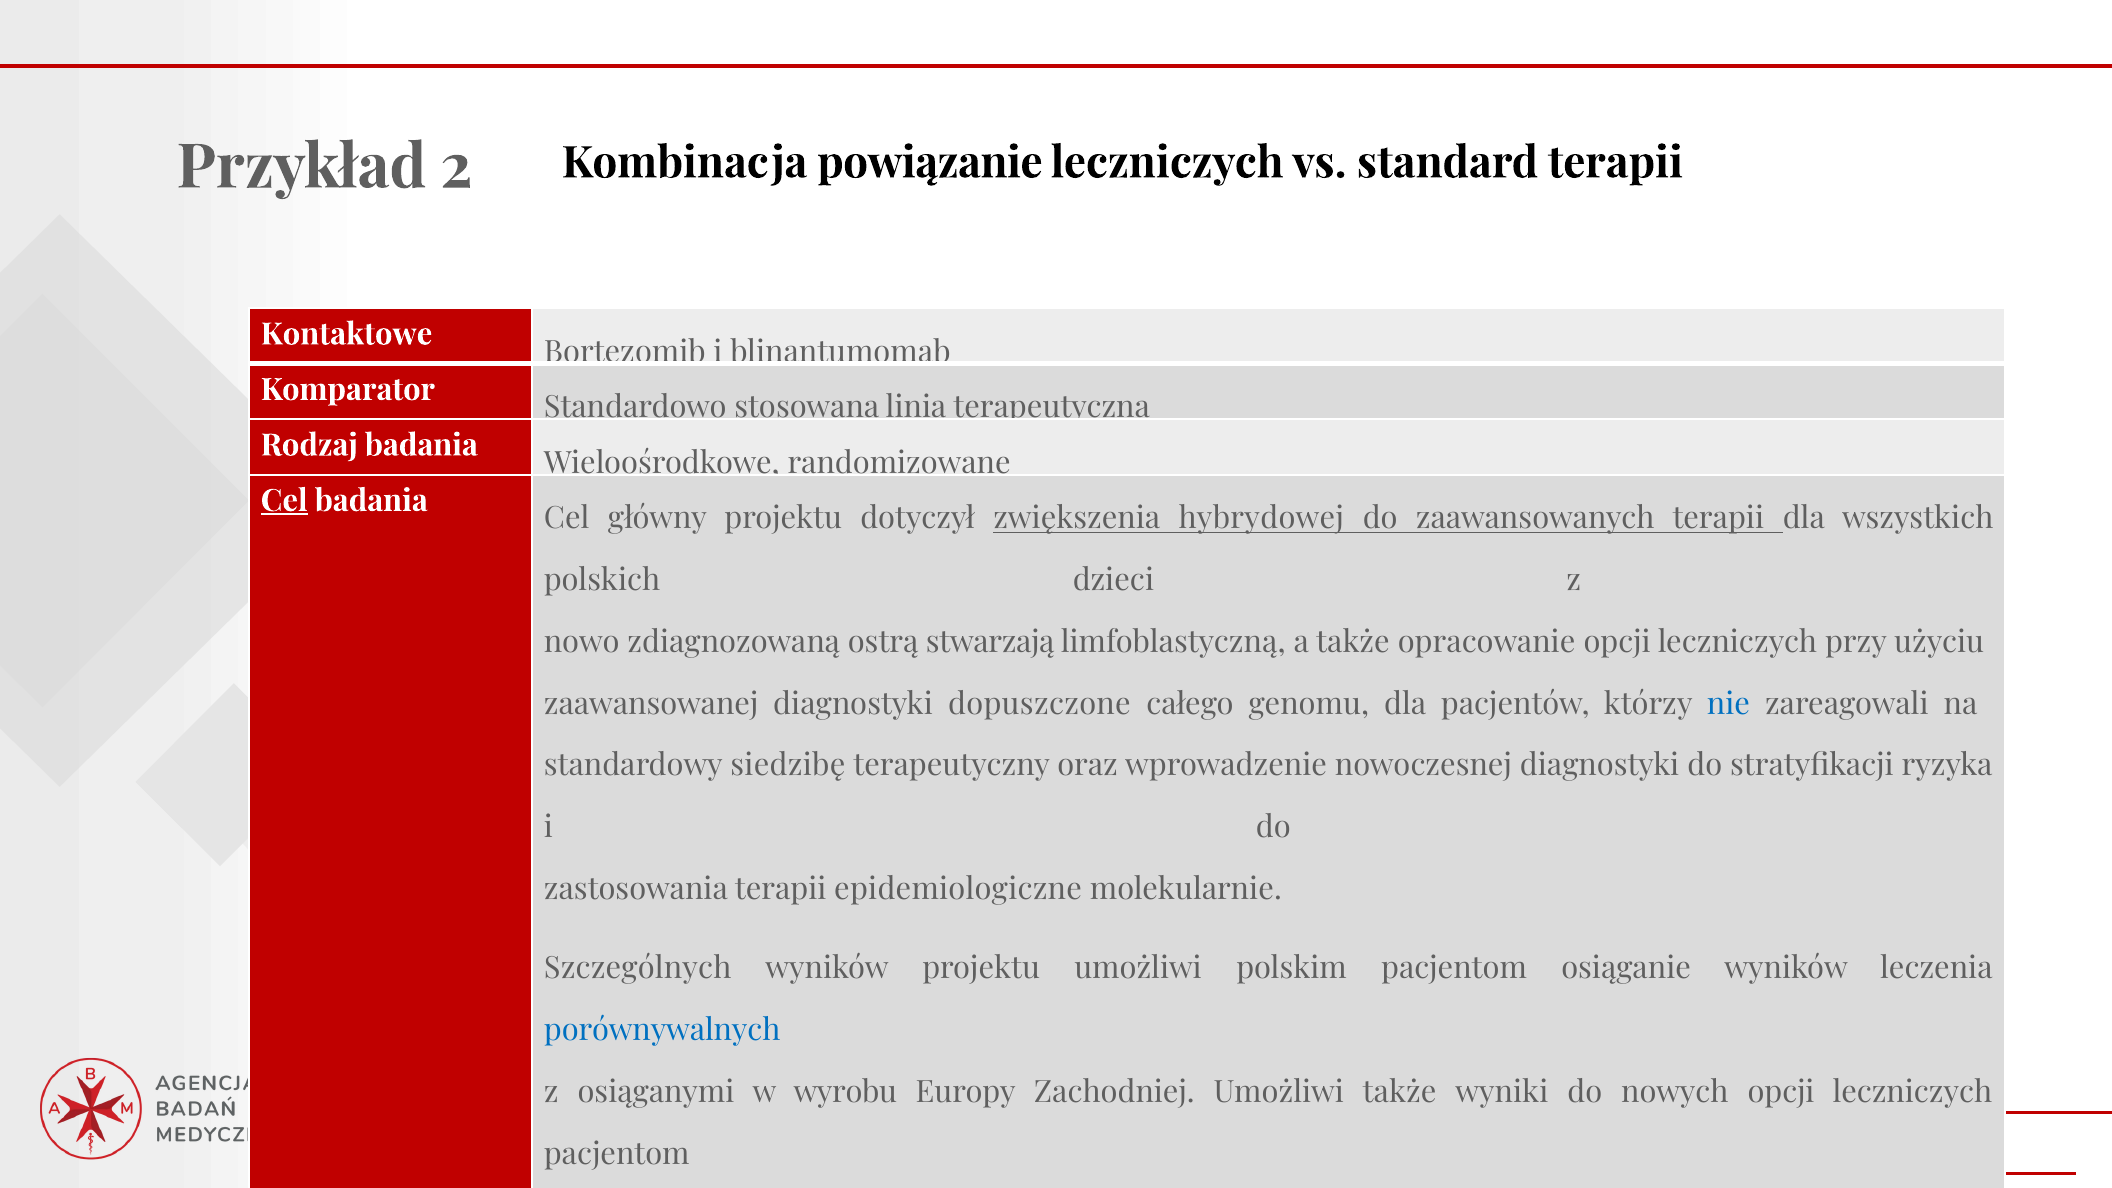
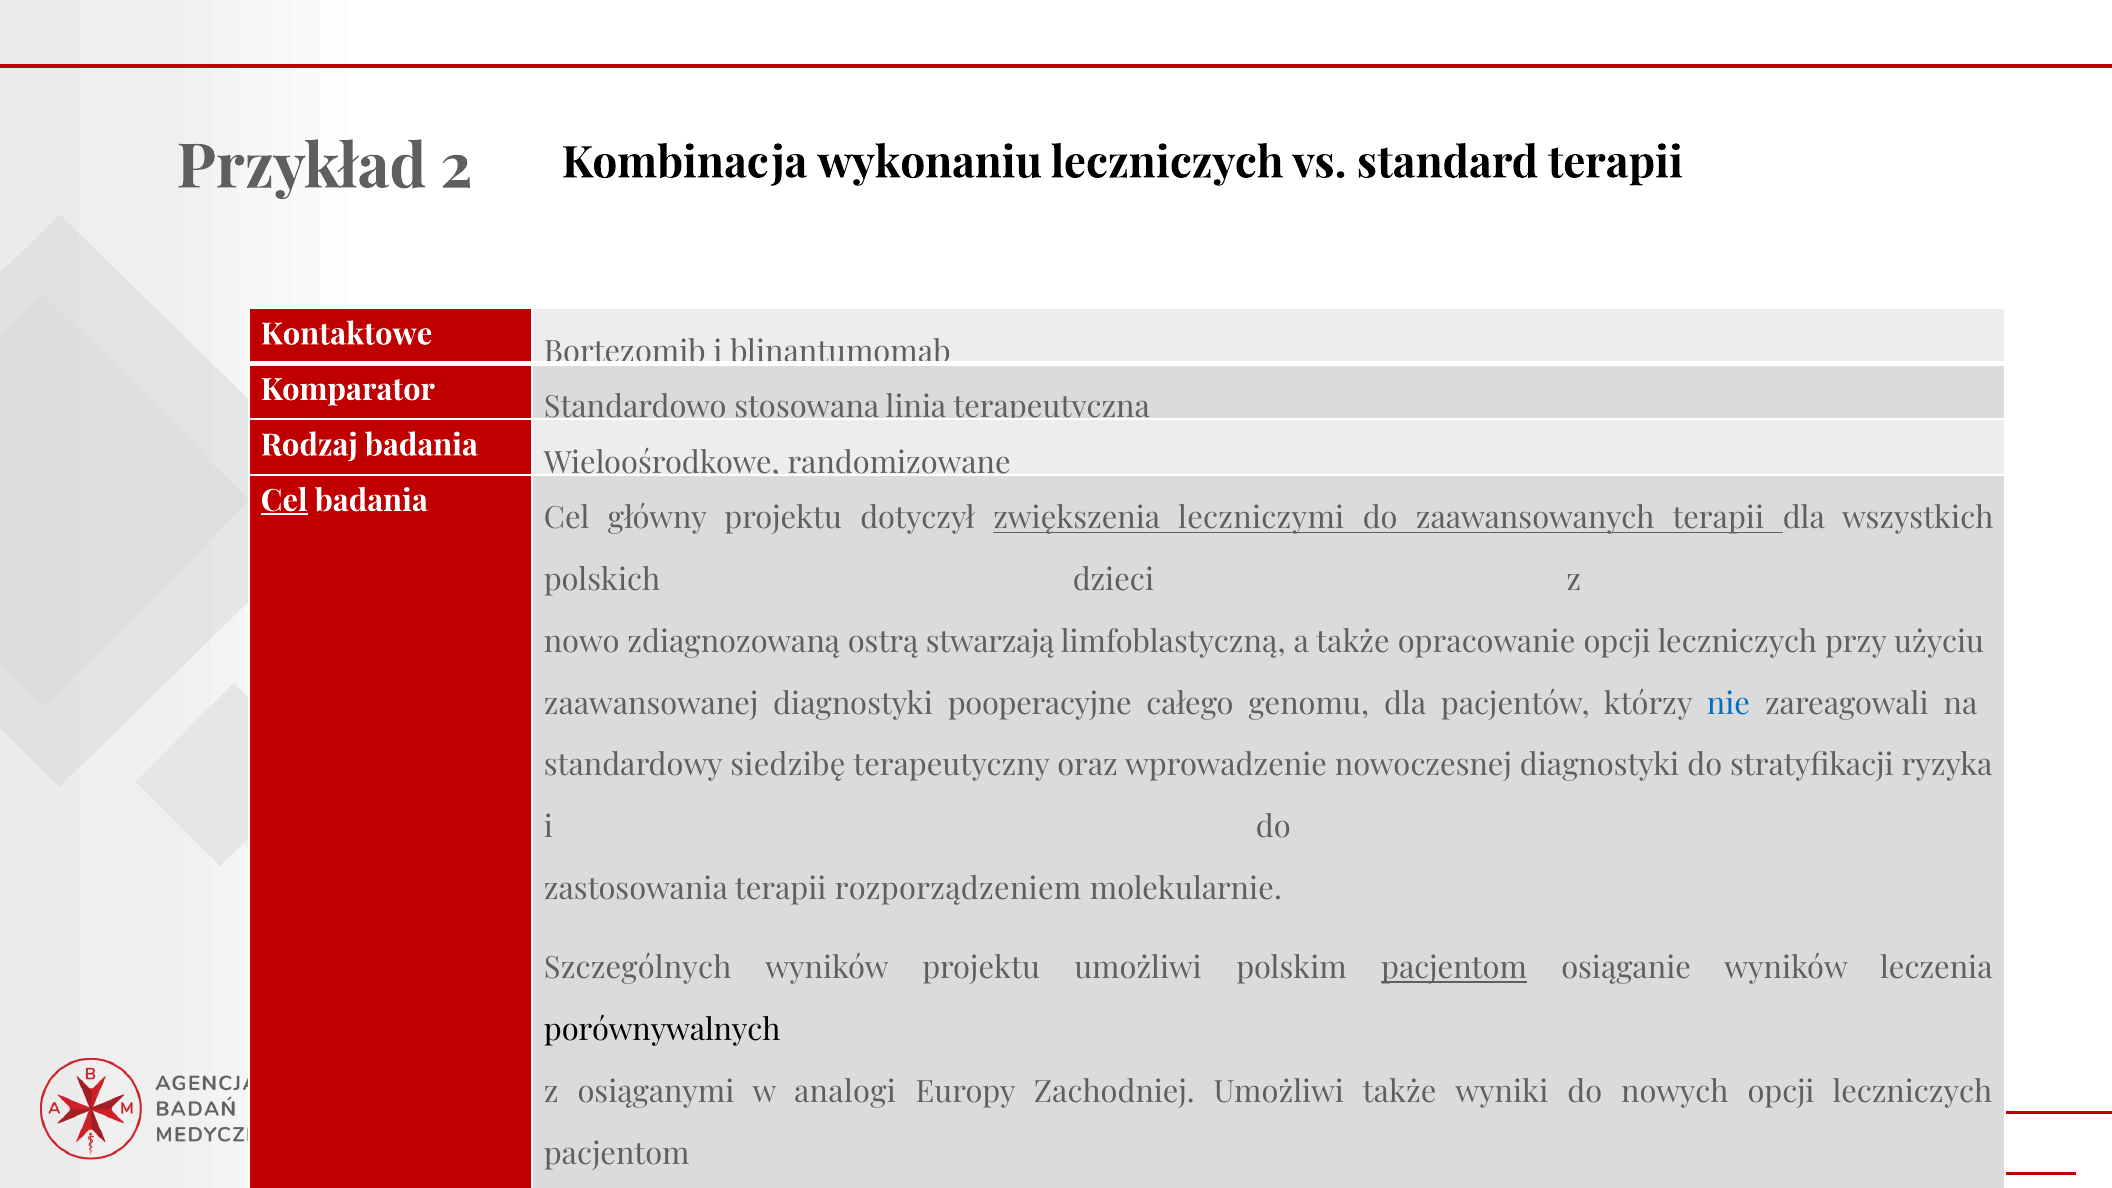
powiązanie: powiązanie -> wykonaniu (930, 163)
hybrydowej: hybrydowej -> leczniczymi (1261, 519)
dopuszczone: dopuszczone -> pooperacyjne (1040, 704)
epidemiologiczne: epidemiologiczne -> rozporządzeniem (958, 889)
pacjentom underline: none -> present (1454, 969)
porównywalnych colour: blue -> black (662, 1031)
wyrobu: wyrobu -> analogi (845, 1092)
